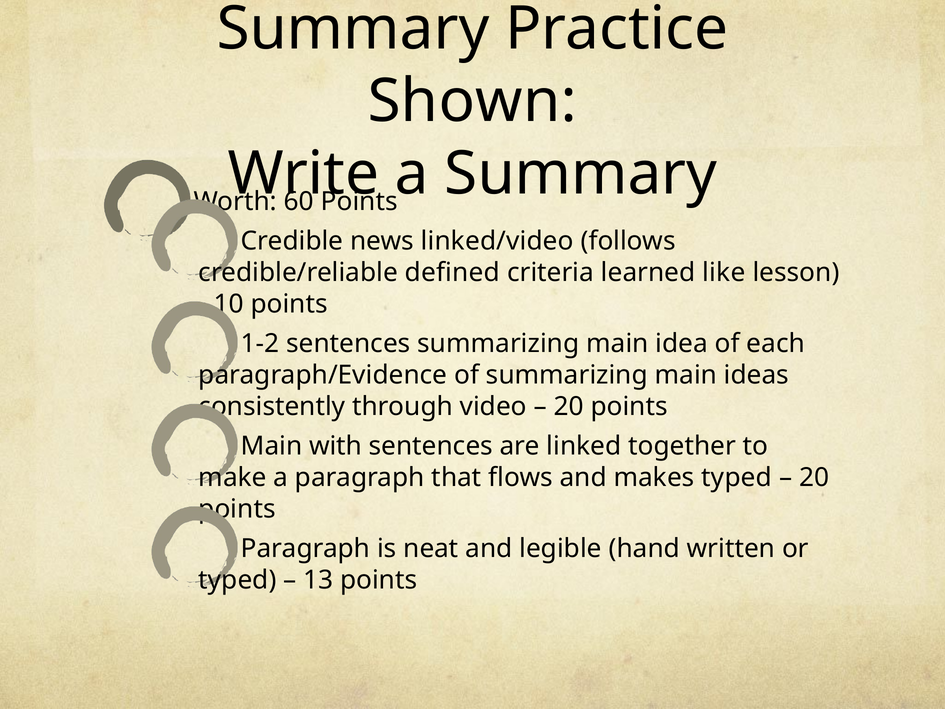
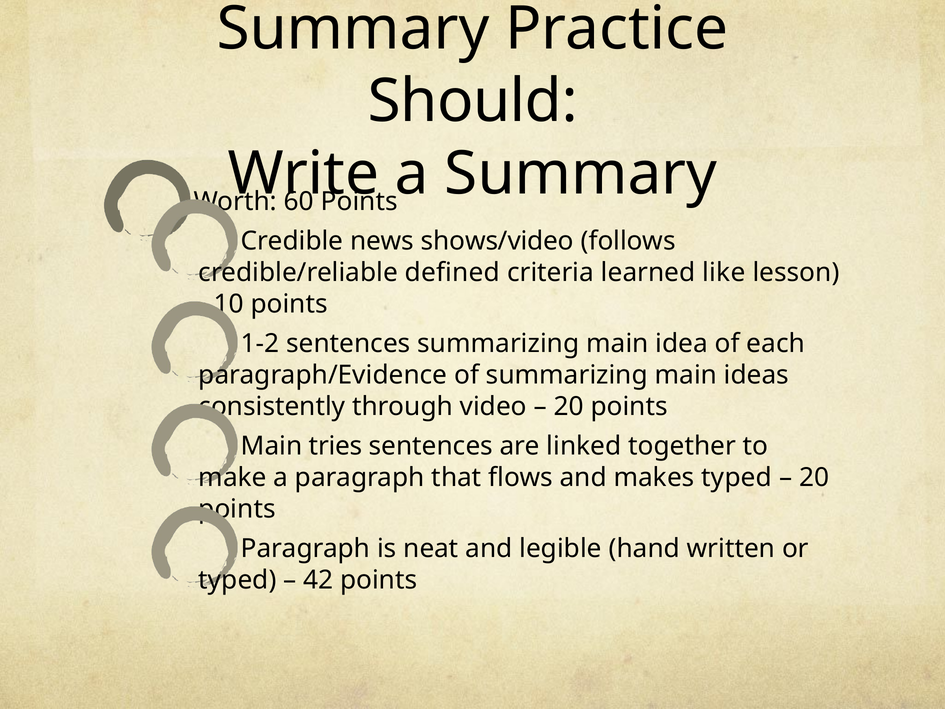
Shown: Shown -> Should (473, 101)
linked/video: linked/video -> shows/video (497, 241)
with: with -> tries (336, 446)
13: 13 -> 42 (318, 580)
